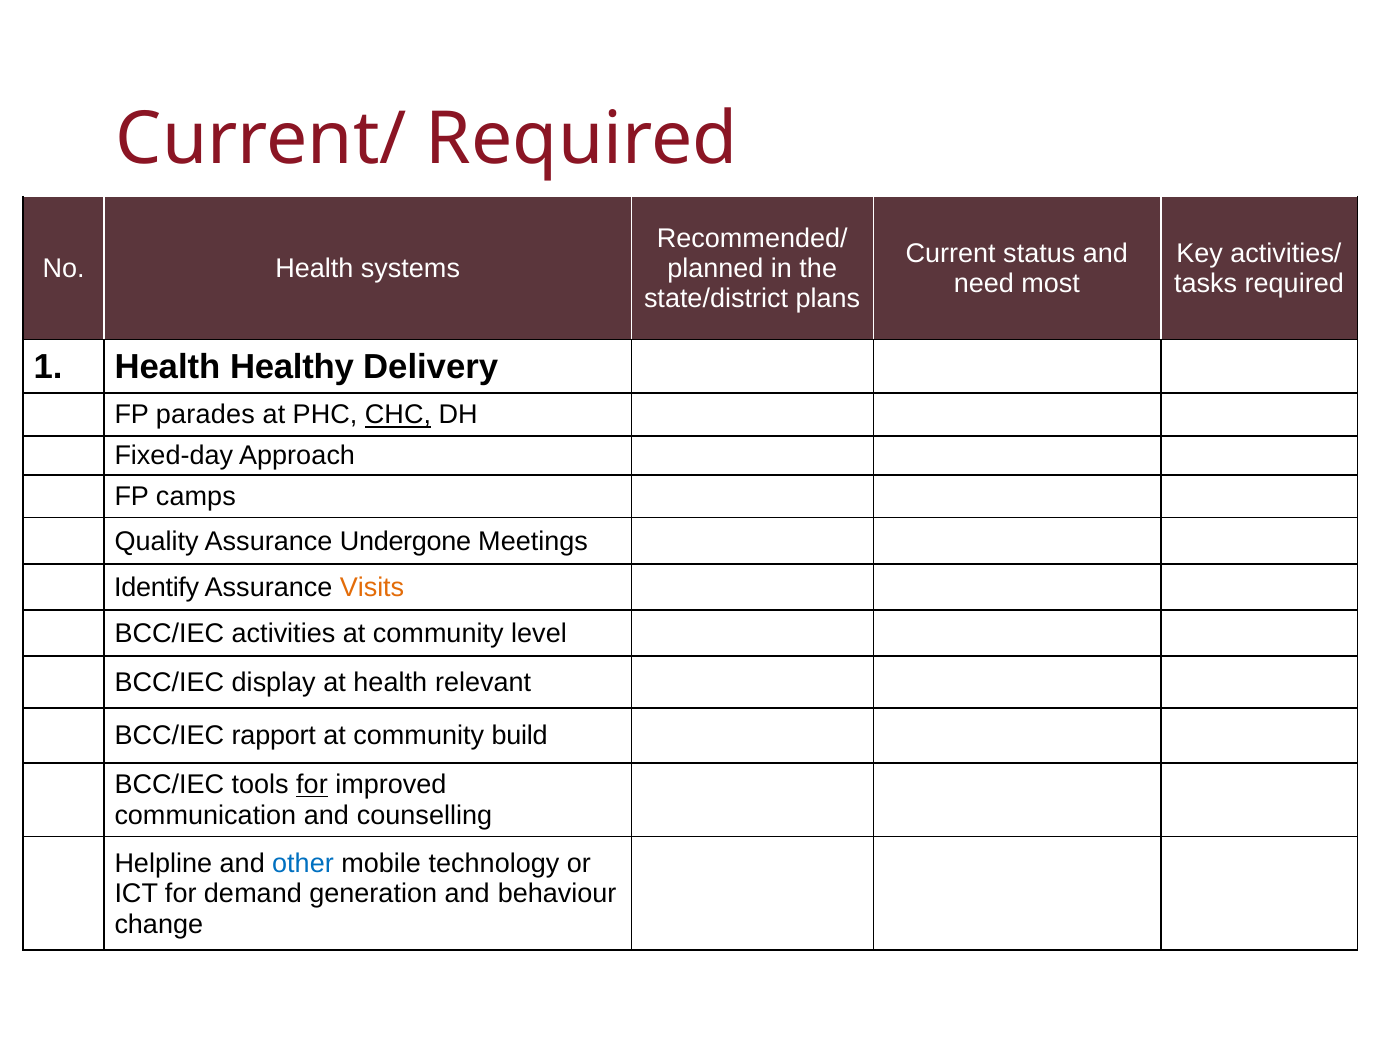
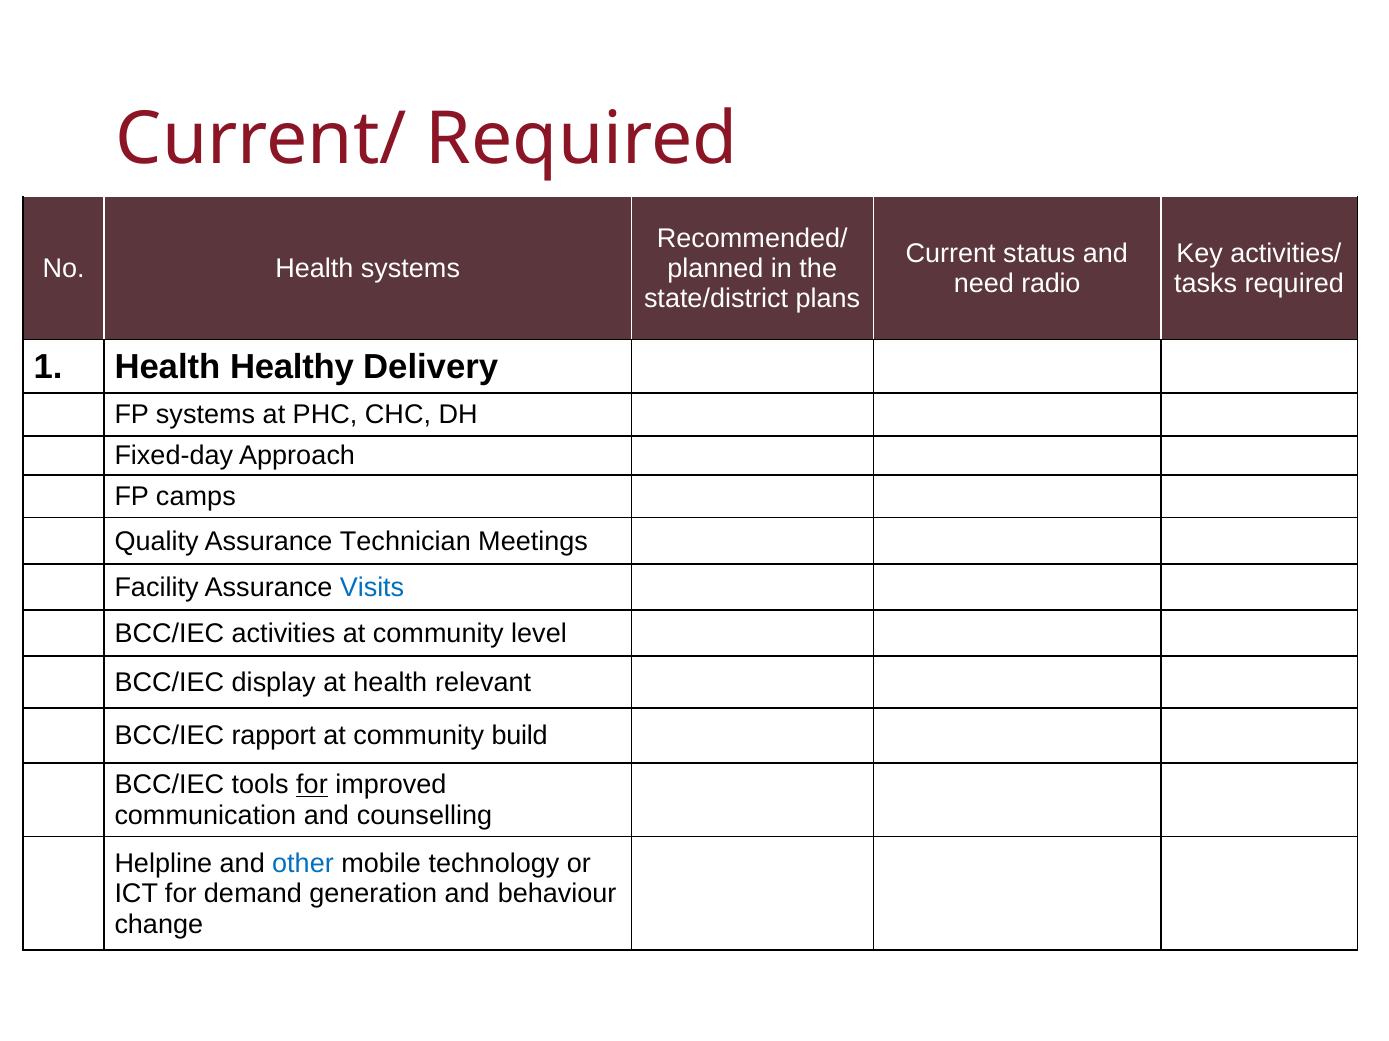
most: most -> radio (1051, 284)
FP parades: parades -> systems (206, 415)
CHC underline: present -> none (398, 415)
Undergone: Undergone -> Technician (405, 542)
Identify: Identify -> Facility (157, 588)
Visits colour: orange -> blue (372, 588)
